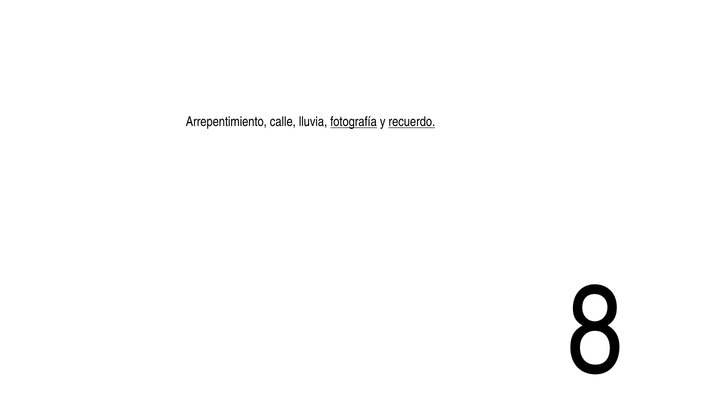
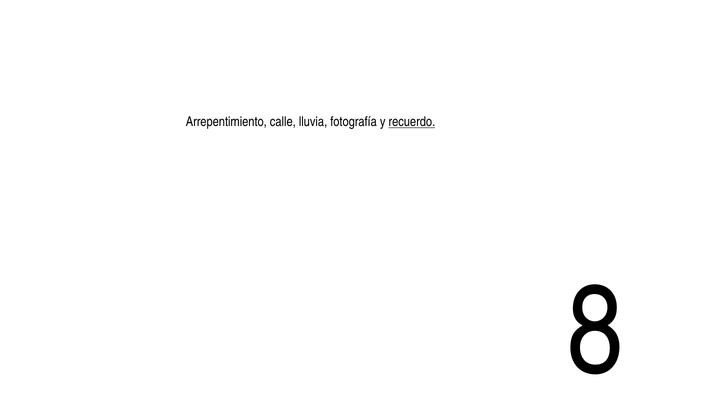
fotografía underline: present -> none (354, 122)
